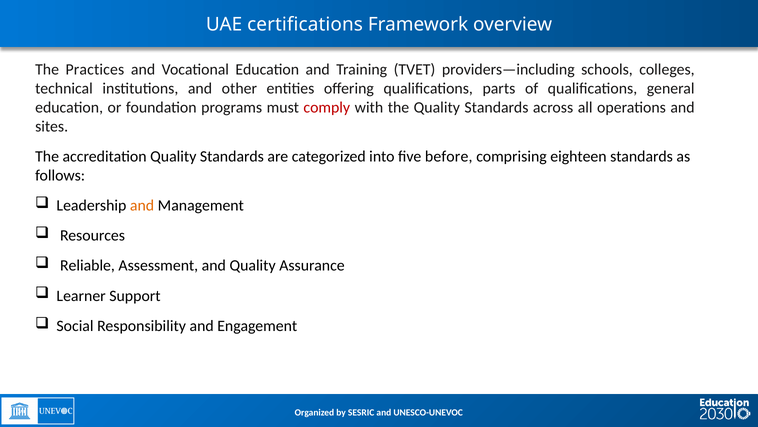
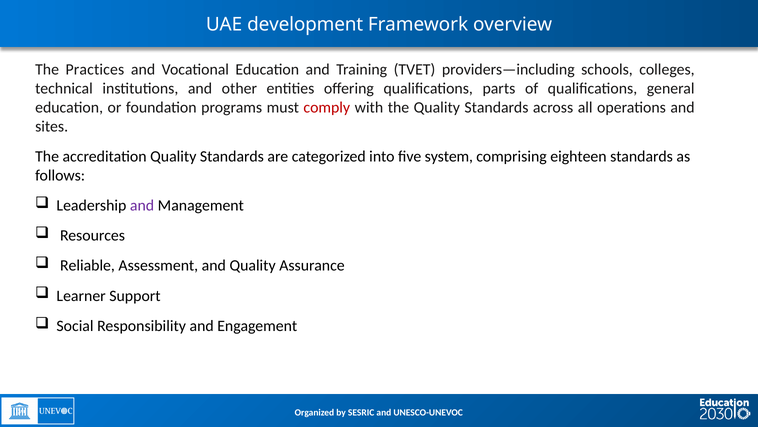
certifications: certifications -> development (305, 24)
before: before -> system (449, 156)
and colour: orange -> purple (142, 205)
